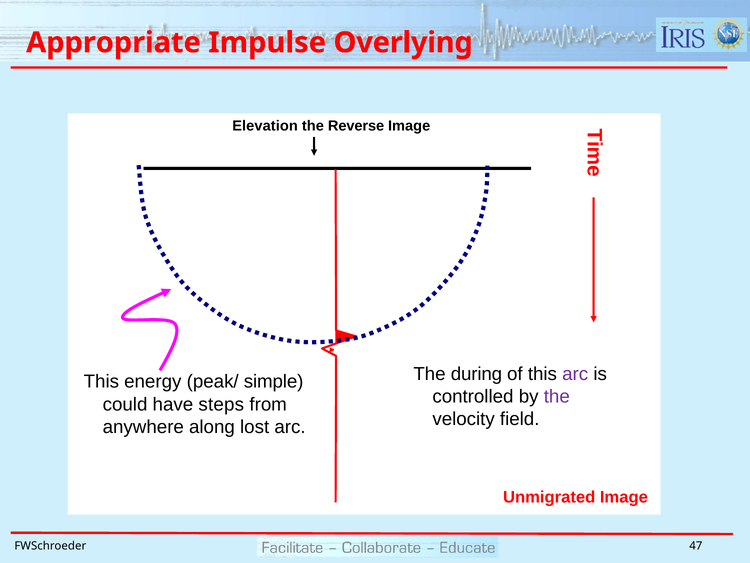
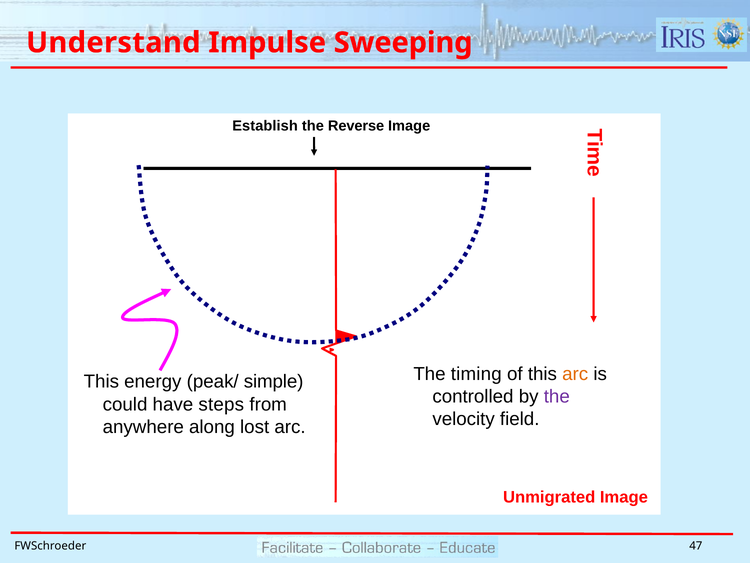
Appropriate: Appropriate -> Understand (113, 43)
Overlying: Overlying -> Sweeping (403, 43)
Elevation: Elevation -> Establish (265, 126)
during: during -> timing (476, 374)
arc colour: purple -> orange (575, 374)
